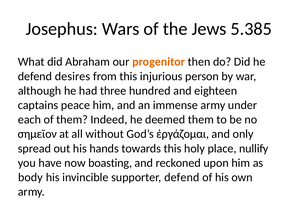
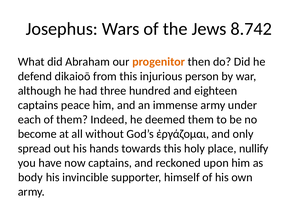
5.385: 5.385 -> 8.742 (251, 29)
desires: desires -> dikaioō (73, 76)
σημεῖον: σημεῖον -> become (37, 134)
now boasting: boasting -> captains (110, 163)
supporter defend: defend -> himself (182, 177)
